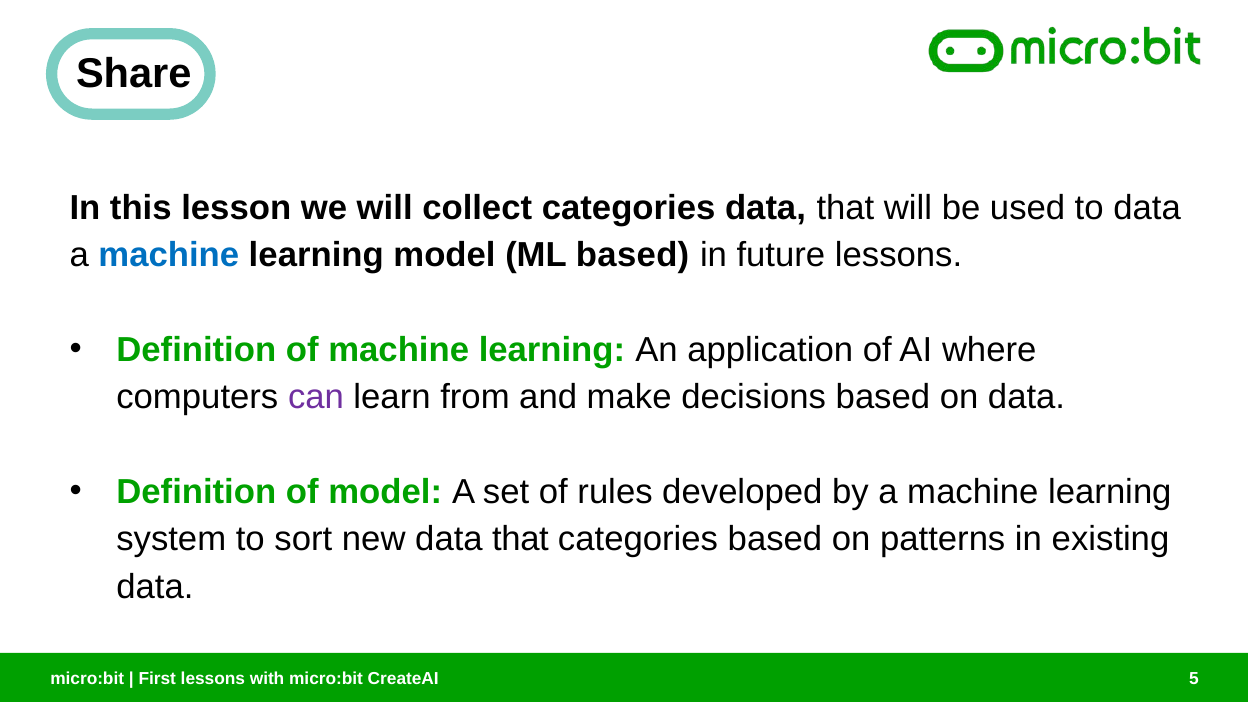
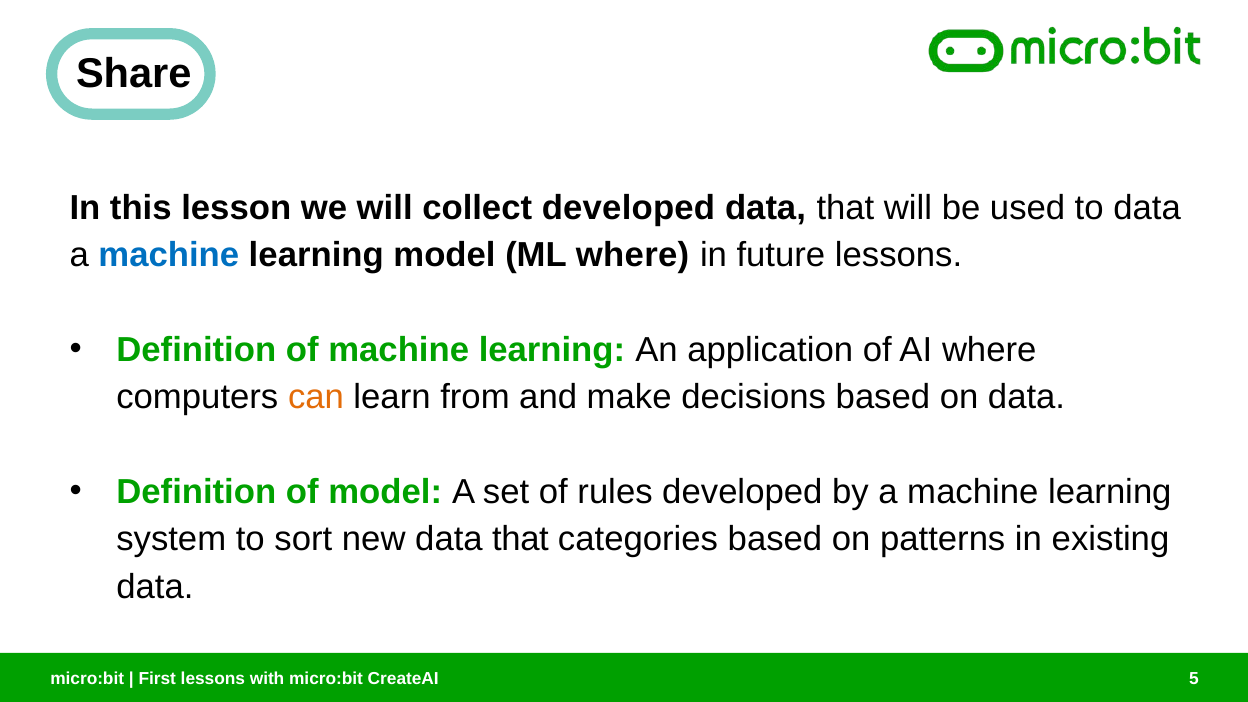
collect categories: categories -> developed (628, 208)
ML based: based -> where (633, 255)
can colour: purple -> orange (316, 397)
